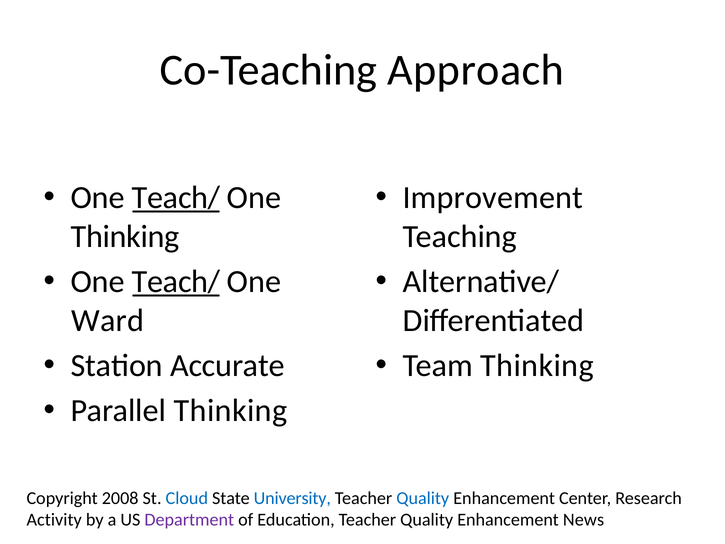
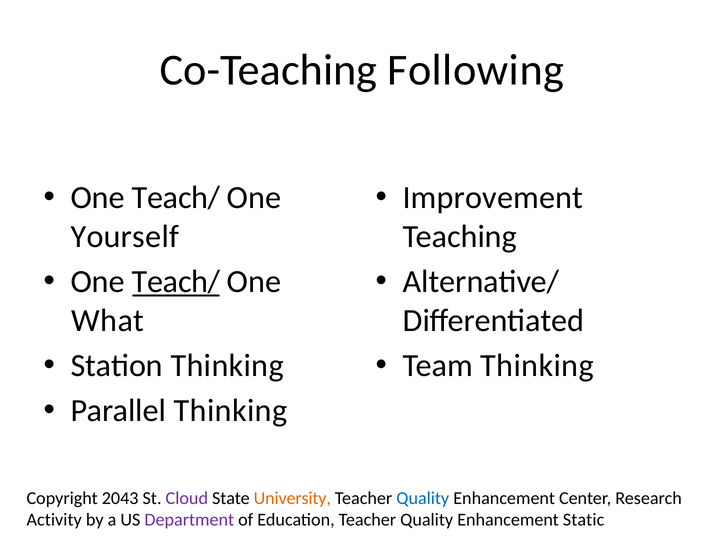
Approach: Approach -> Following (476, 70)
Teach/ underline: present -> none (176, 198)
Thinking: Thinking -> Yourself (125, 236)
Ward: Ward -> What (108, 320)
Station Accurate: Accurate -> Thinking (227, 365)
2008: 2008 -> 2043 (120, 498)
Cloud colour: blue -> purple (187, 498)
University colour: blue -> orange (292, 498)
News: News -> Static (584, 520)
